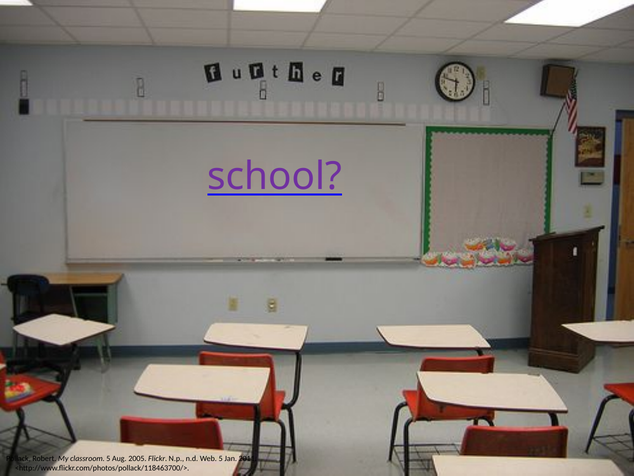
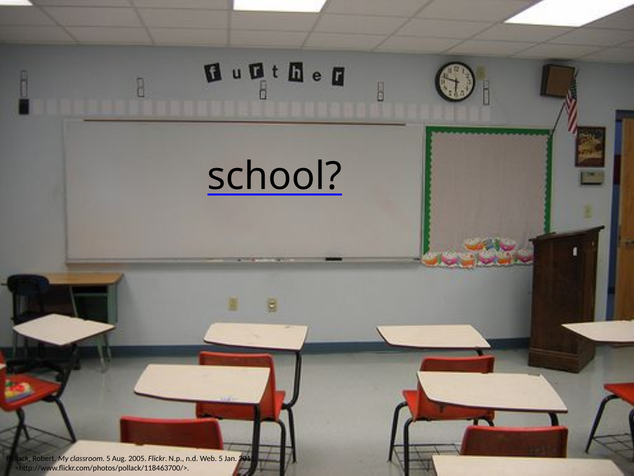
school colour: purple -> black (275, 176)
